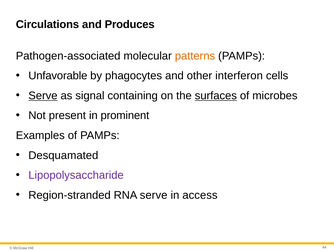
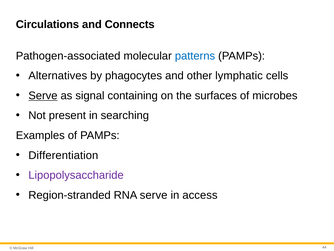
Produces: Produces -> Connects (130, 24)
patterns colour: orange -> blue (195, 56)
Unfavorable: Unfavorable -> Alternatives (58, 76)
interferon: interferon -> lymphatic (239, 76)
surfaces underline: present -> none (216, 95)
prominent: prominent -> searching (125, 115)
Desquamated: Desquamated -> Differentiation (63, 155)
